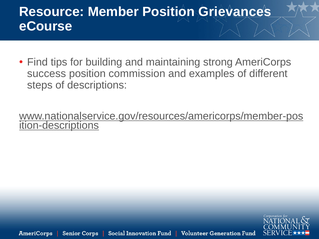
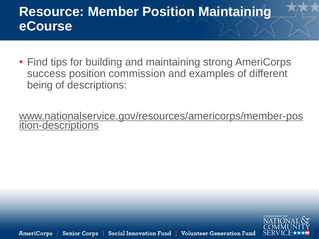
Position Grievances: Grievances -> Maintaining (235, 12)
steps: steps -> being (40, 85)
